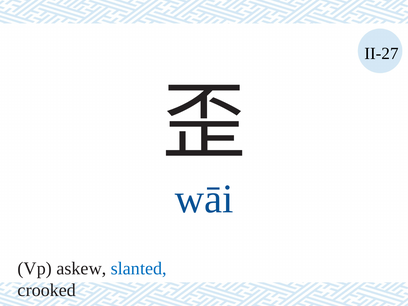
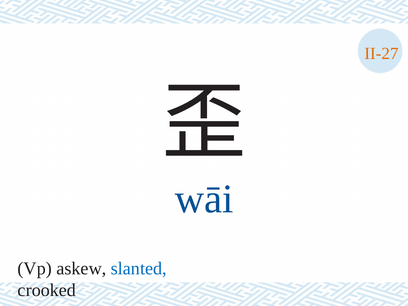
II-27 colour: black -> orange (382, 53)
